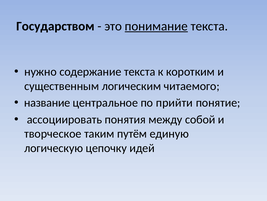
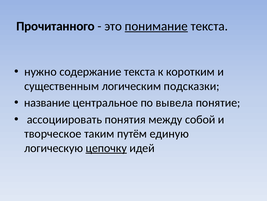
Государством: Государством -> Прочитанного (56, 26)
читаемого: читаемого -> подсказки (192, 86)
прийти: прийти -> вывела (174, 102)
цепочку underline: none -> present (106, 148)
